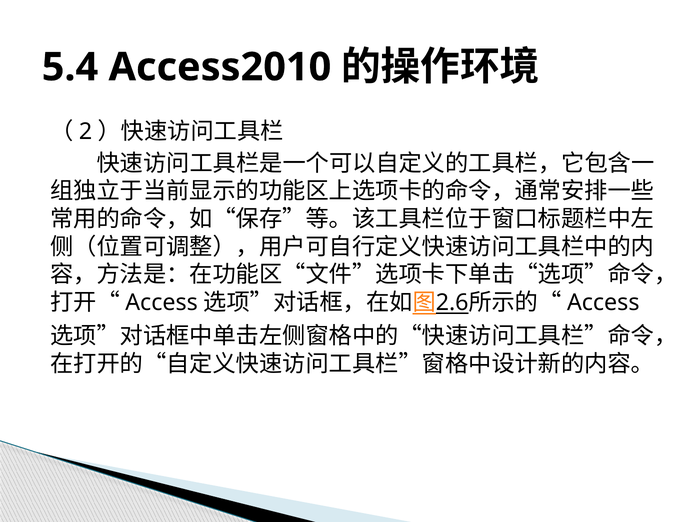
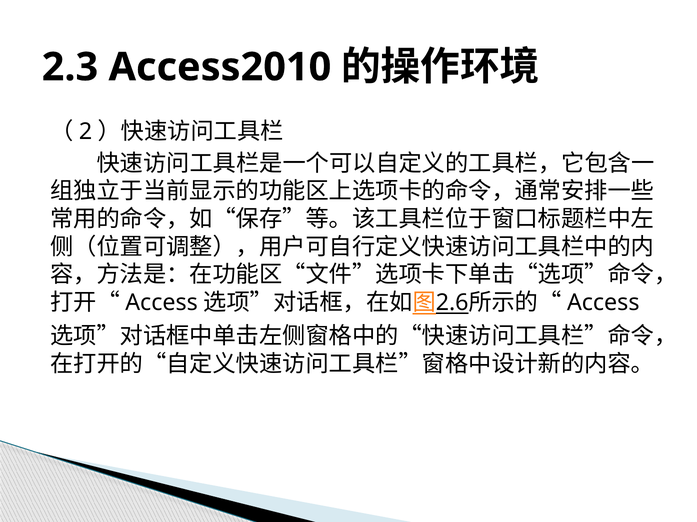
5.4: 5.4 -> 2.3 (70, 67)
